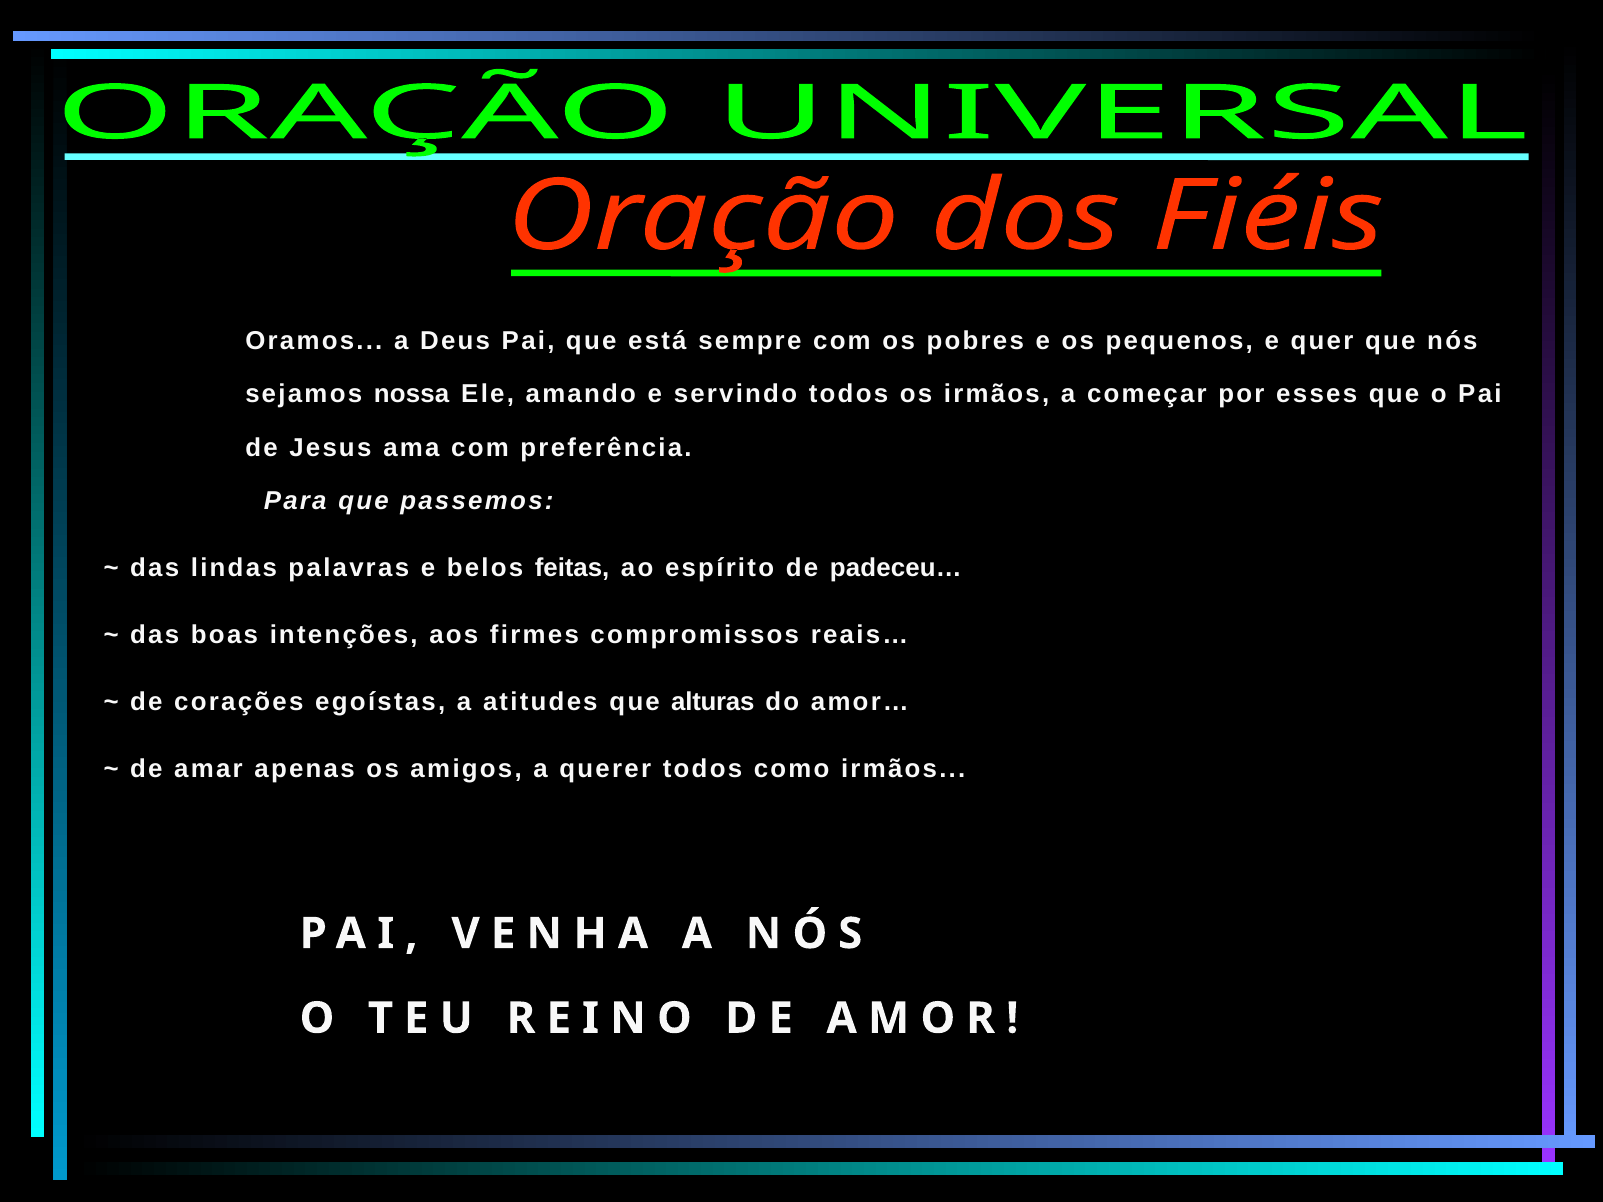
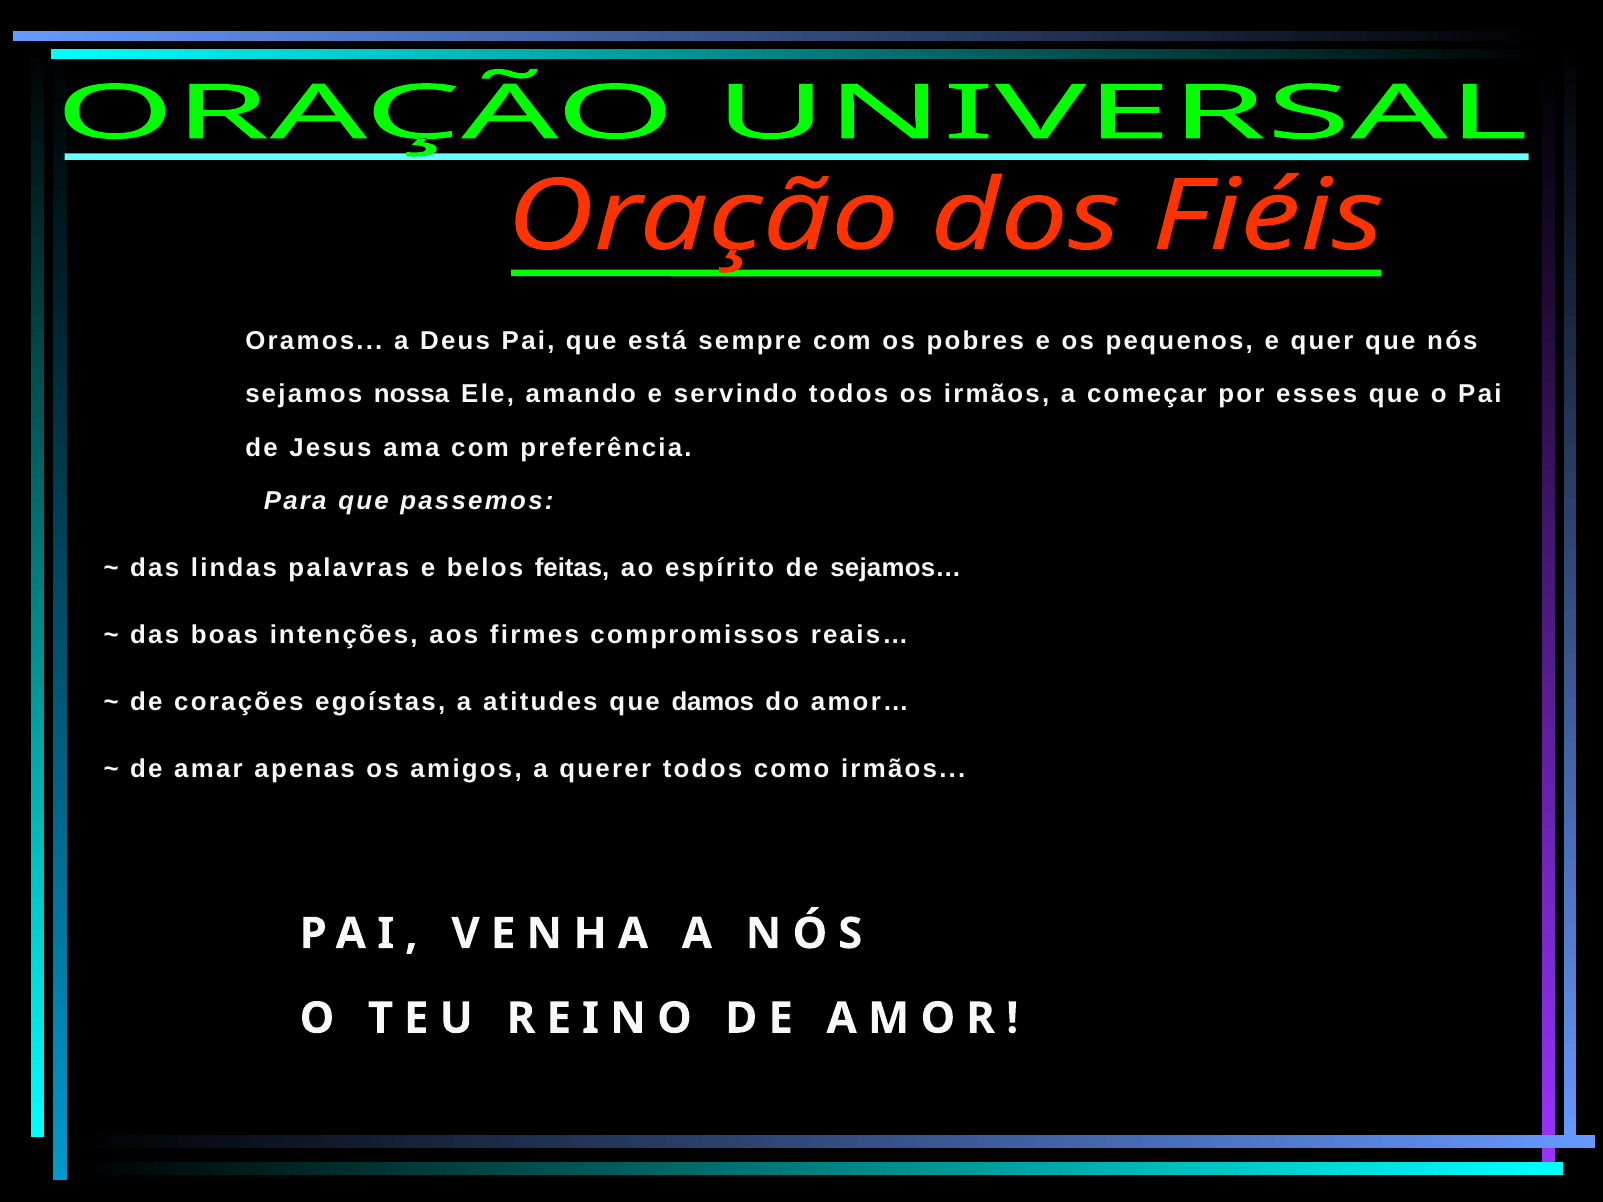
padeceu…: padeceu… -> sejamos… (896, 568)
alturas: alturas -> damos (713, 702)
